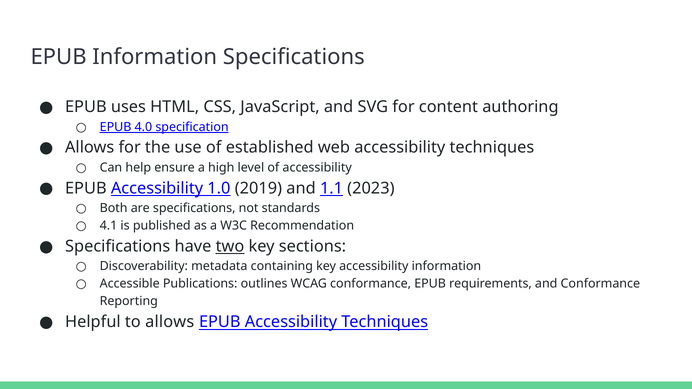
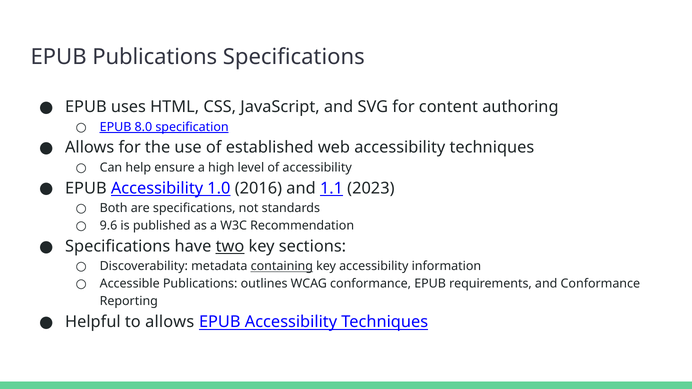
EPUB Information: Information -> Publications (155, 57)
4.0: 4.0 -> 8.0 (143, 127)
2019: 2019 -> 2016 (258, 188)
4.1: 4.1 -> 9.6 (109, 226)
containing underline: none -> present (282, 266)
